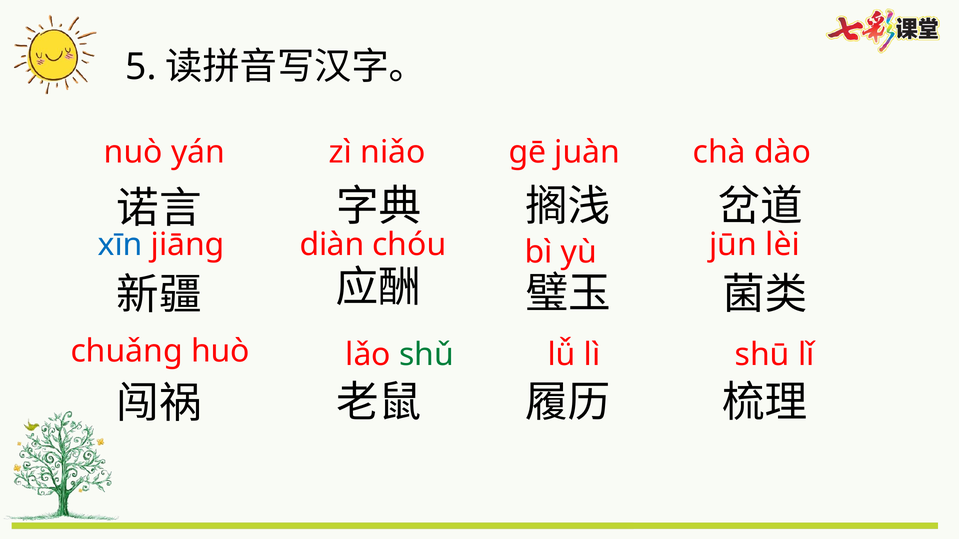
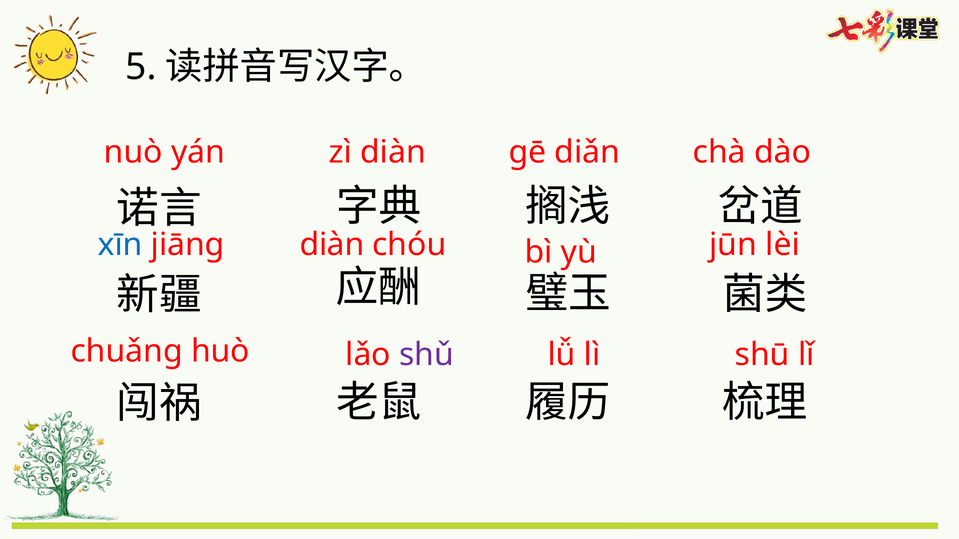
zì niǎo: niǎo -> diàn (393, 152)
juàn: juàn -> diǎn (587, 152)
shǔ colour: green -> purple (427, 355)
